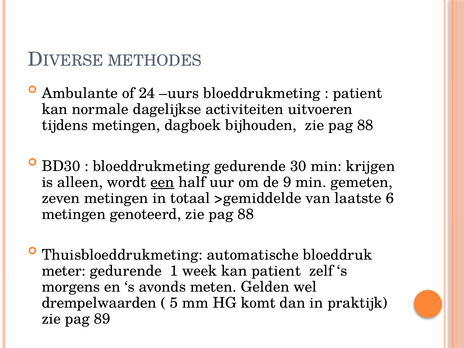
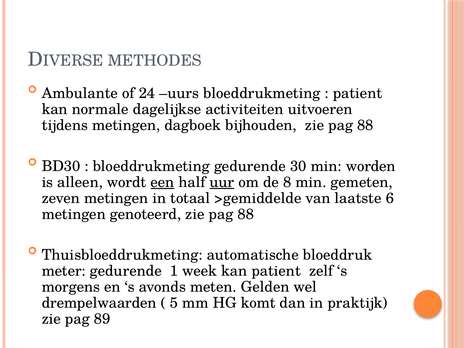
krijgen: krijgen -> worden (371, 166)
uur underline: none -> present (222, 182)
9: 9 -> 8 (287, 182)
